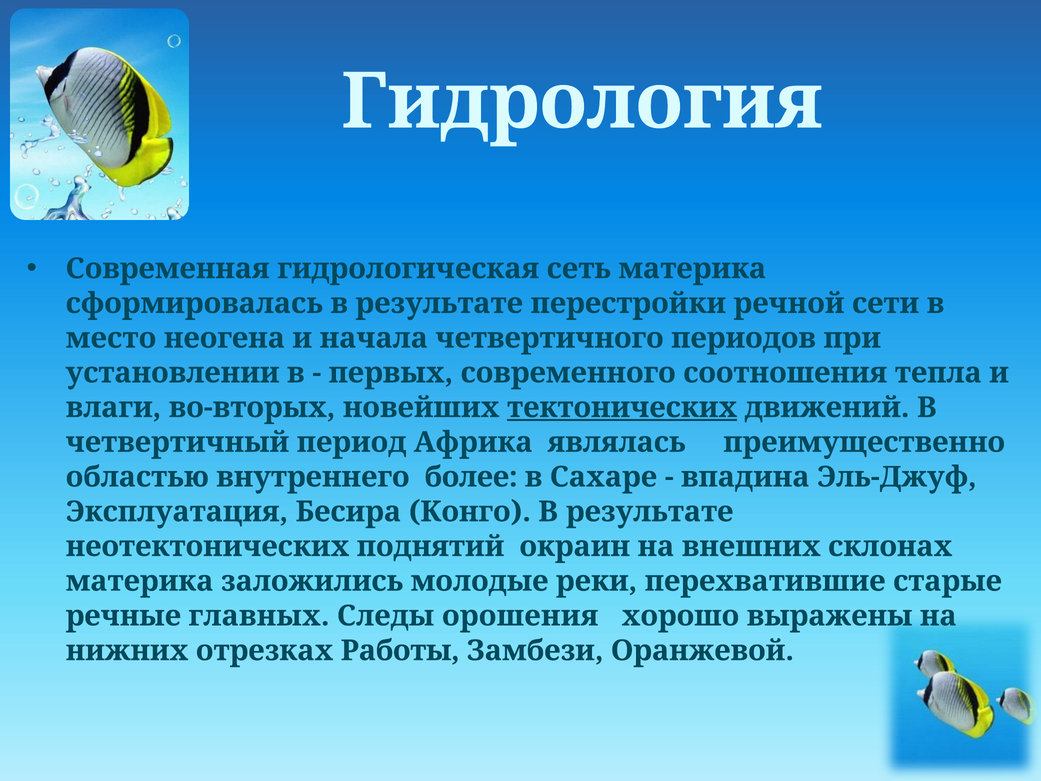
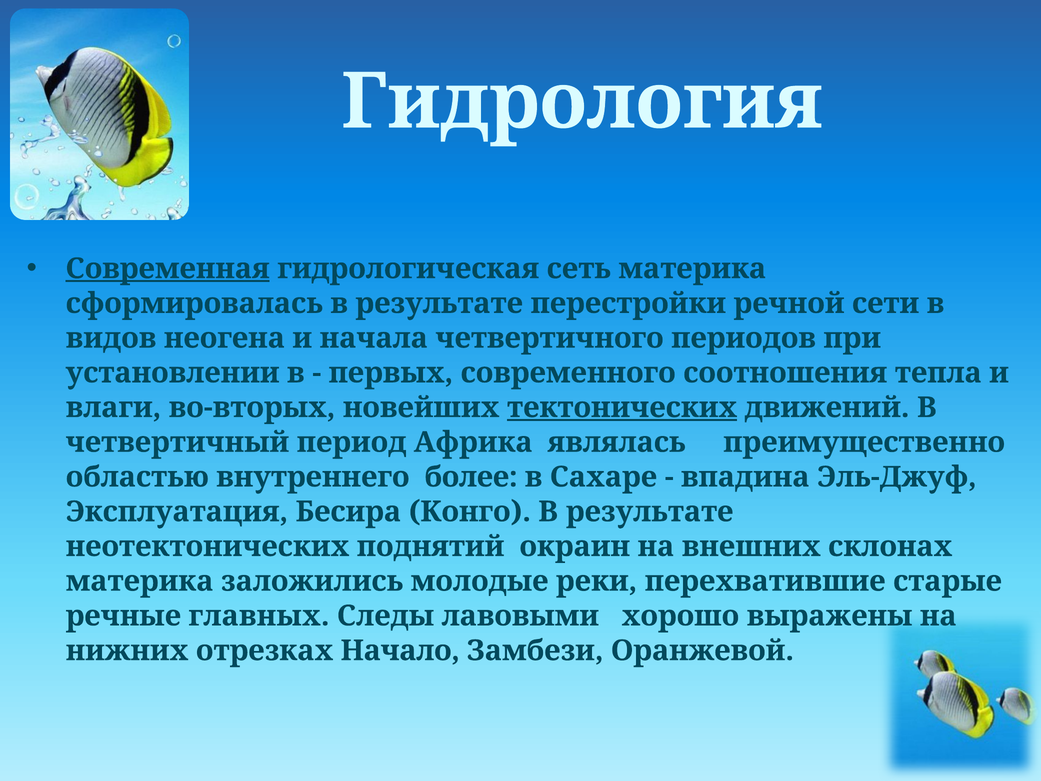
Современная underline: none -> present (168, 269)
место: место -> видов (111, 338)
орошения: орошения -> лавовыми (520, 616)
Работы: Работы -> Начало (400, 650)
